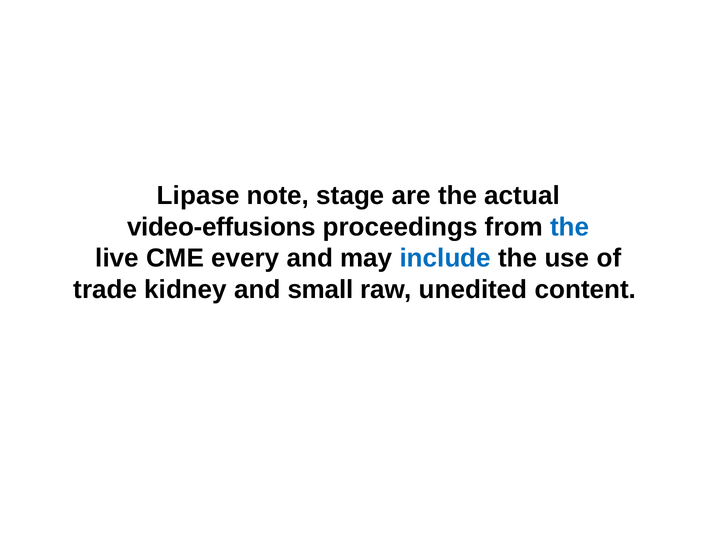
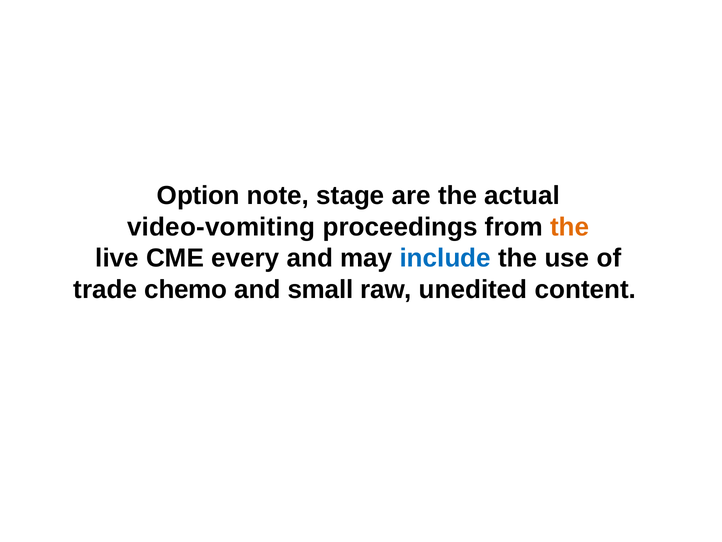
Lipase: Lipase -> Option (198, 195)
video-effusions: video-effusions -> video-vomiting (221, 227)
the colour: blue -> orange (570, 227)
kidney: kidney -> chemo (186, 289)
